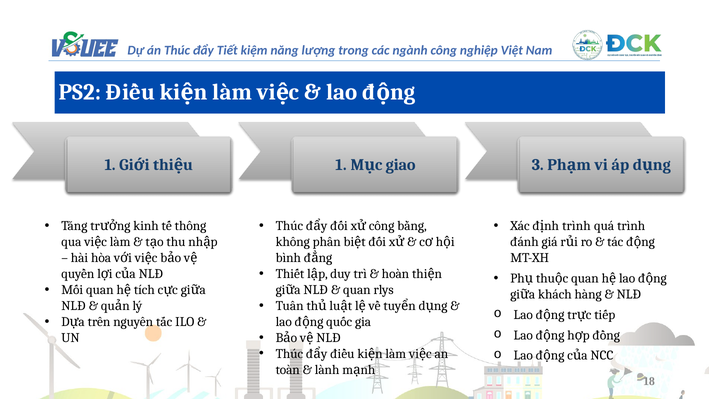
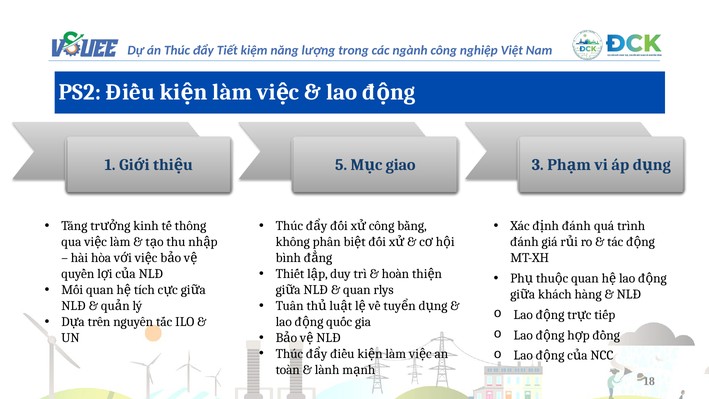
1: 1 -> 5 (341, 165)
trình: trình -> đánh (576, 226)
